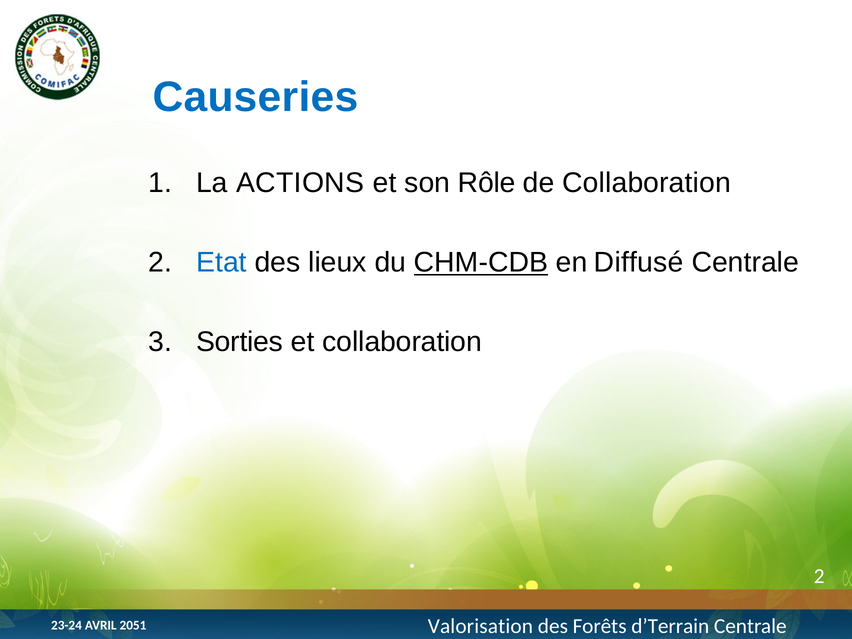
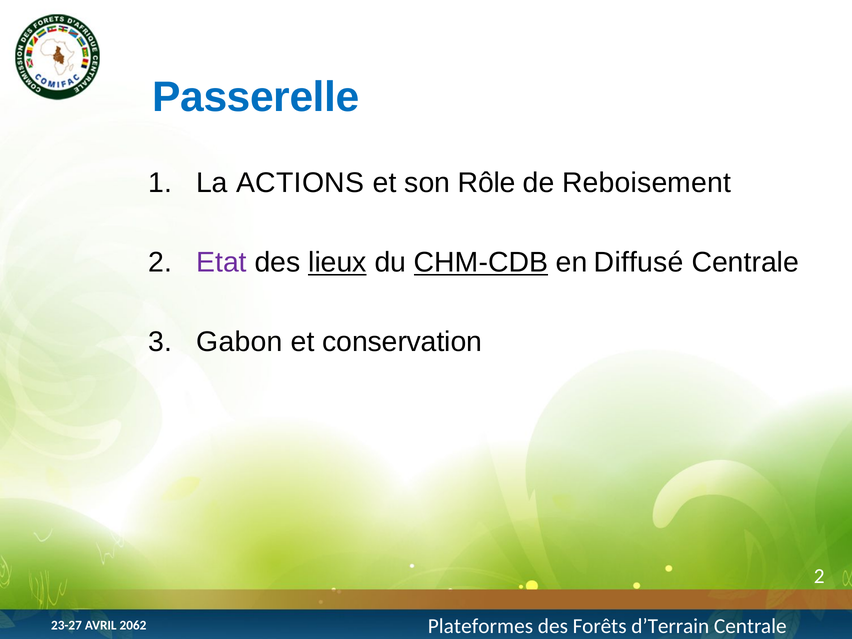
Causeries: Causeries -> Passerelle (256, 97)
de Collaboration: Collaboration -> Reboisement (647, 183)
Etat colour: blue -> purple (221, 263)
lieux underline: none -> present (337, 263)
Sorties: Sorties -> Gabon (239, 342)
et collaboration: collaboration -> conservation (402, 342)
Valorisation: Valorisation -> Plateformes (480, 626)
23-24: 23-24 -> 23-27 (66, 625)
2051: 2051 -> 2062 (133, 625)
